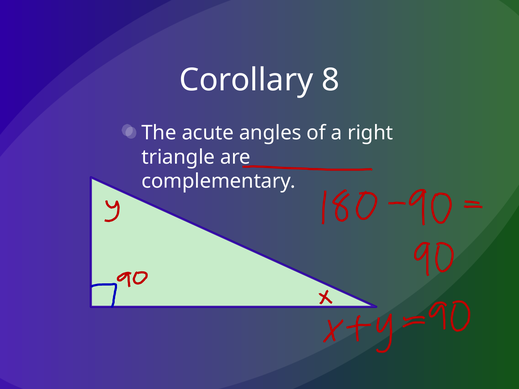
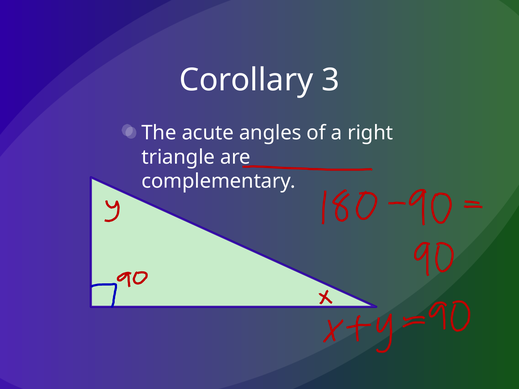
8: 8 -> 3 (331, 80)
